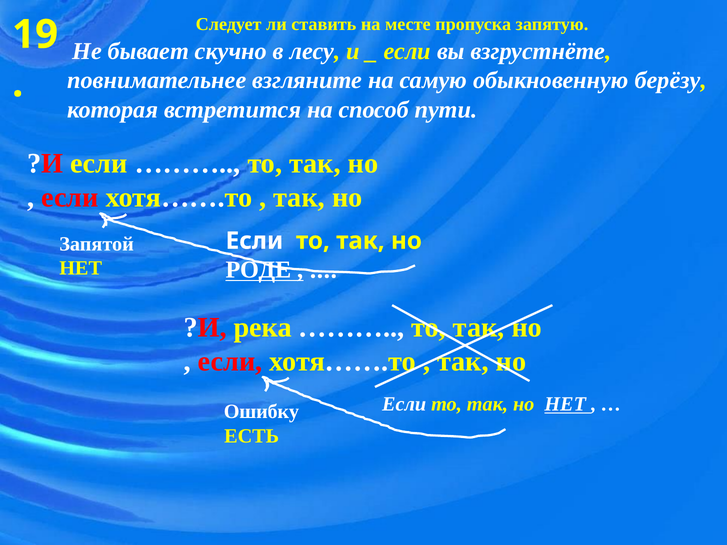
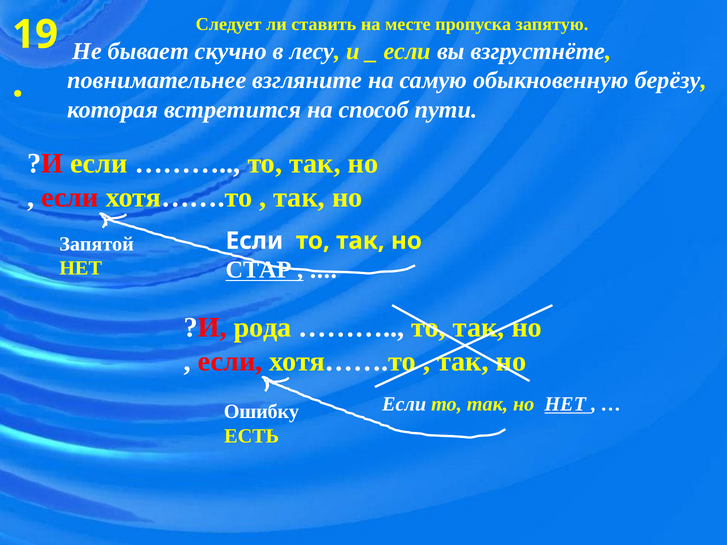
РОДЕ: РОДЕ -> СТАР (259, 270)
река: река -> рода (263, 328)
